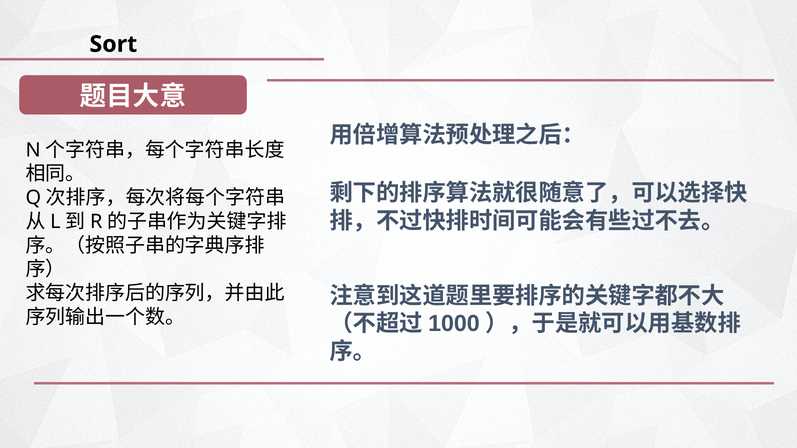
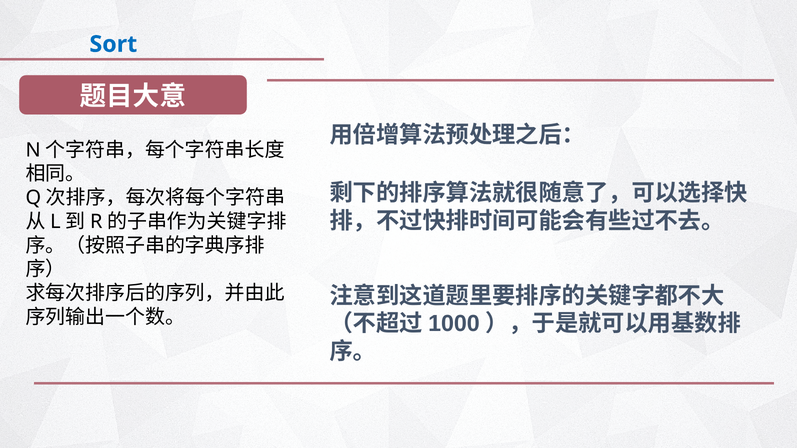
Sort colour: black -> blue (113, 44)
